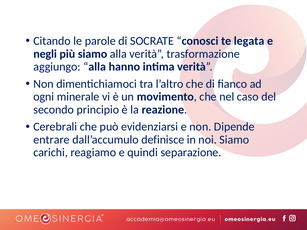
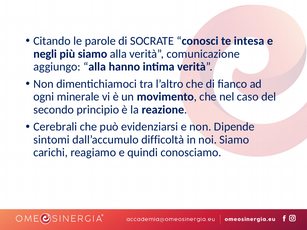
legata: legata -> intesa (249, 41)
trasformazione: trasformazione -> comunicazione (203, 54)
entrare: entrare -> sintomi (51, 140)
definisce: definisce -> difficoltà (163, 140)
separazione: separazione -> conosciamo (191, 153)
